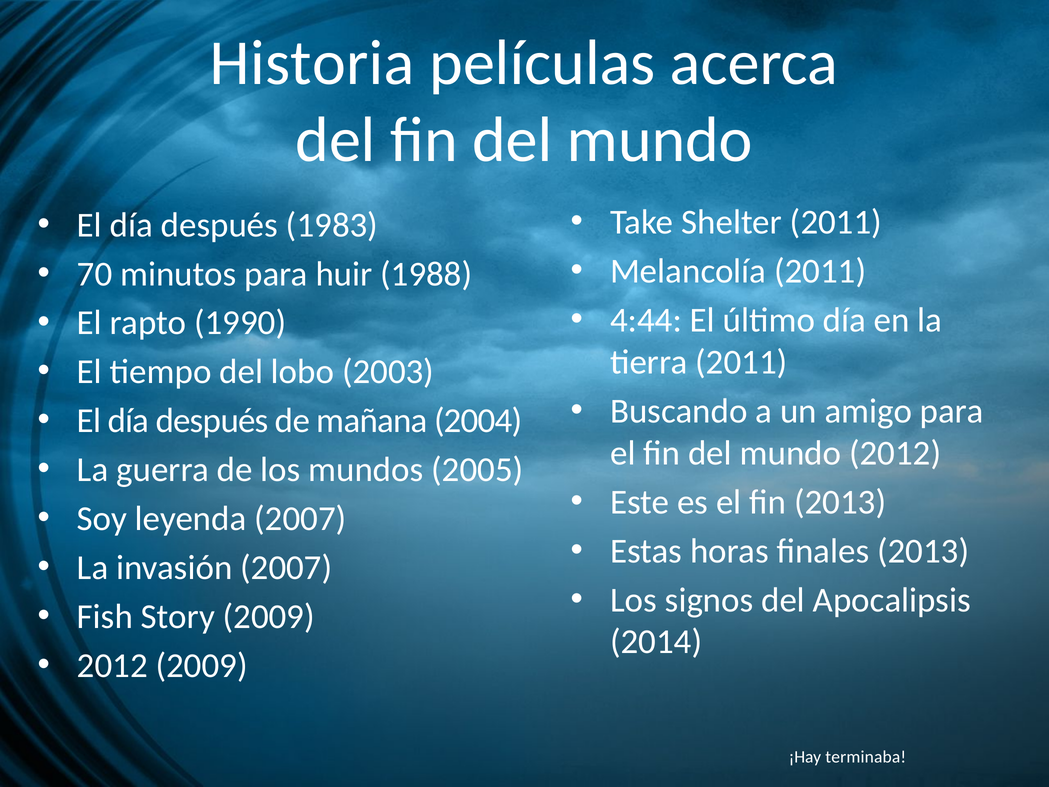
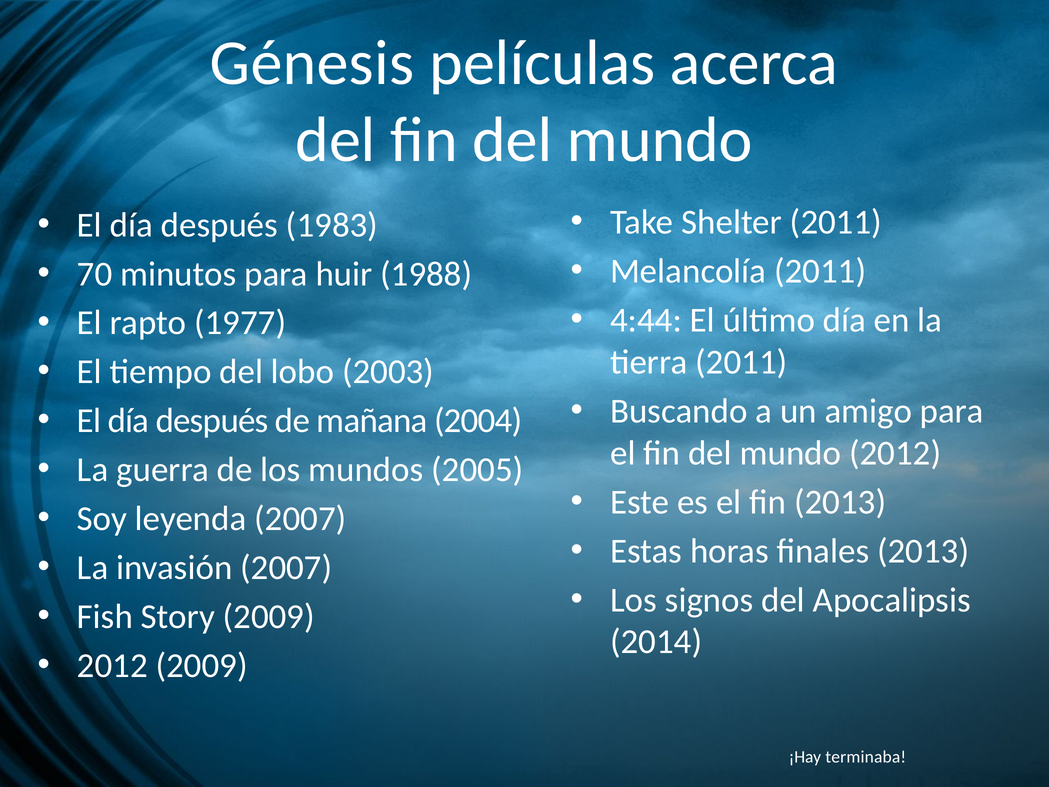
Historia: Historia -> Génesis (312, 63)
1990: 1990 -> 1977 (240, 323)
